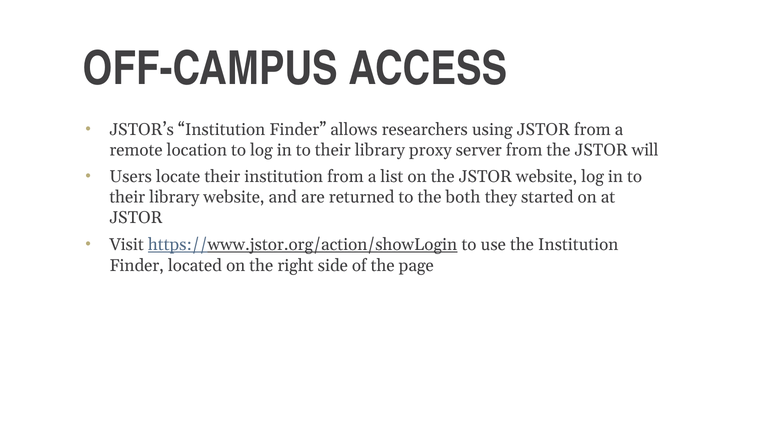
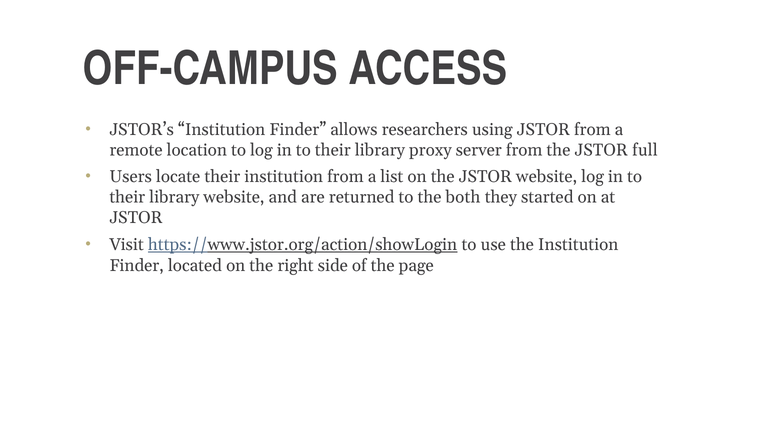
will: will -> full (645, 150)
